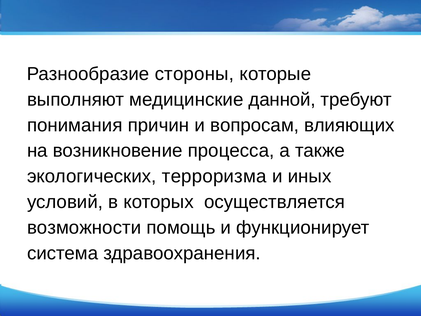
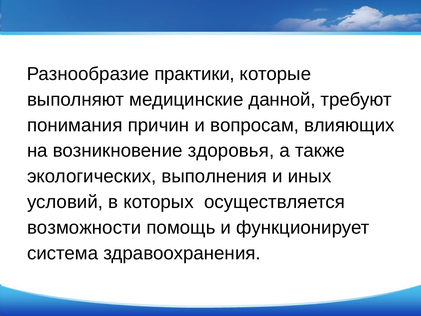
стороны: стороны -> практики (195, 74)
процесса: процесса -> здоровья (231, 151)
терроризма: терроризма -> выполнения (214, 176)
